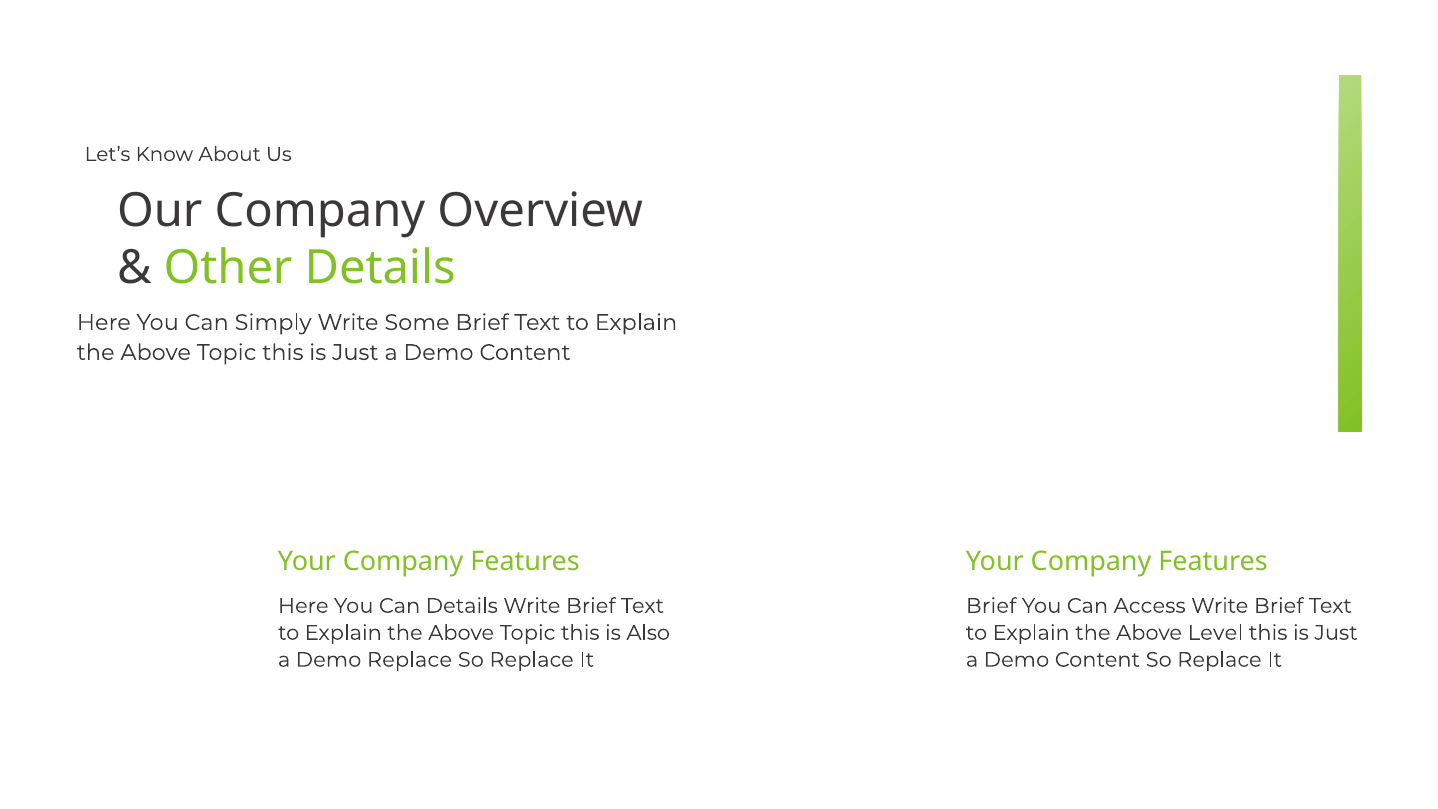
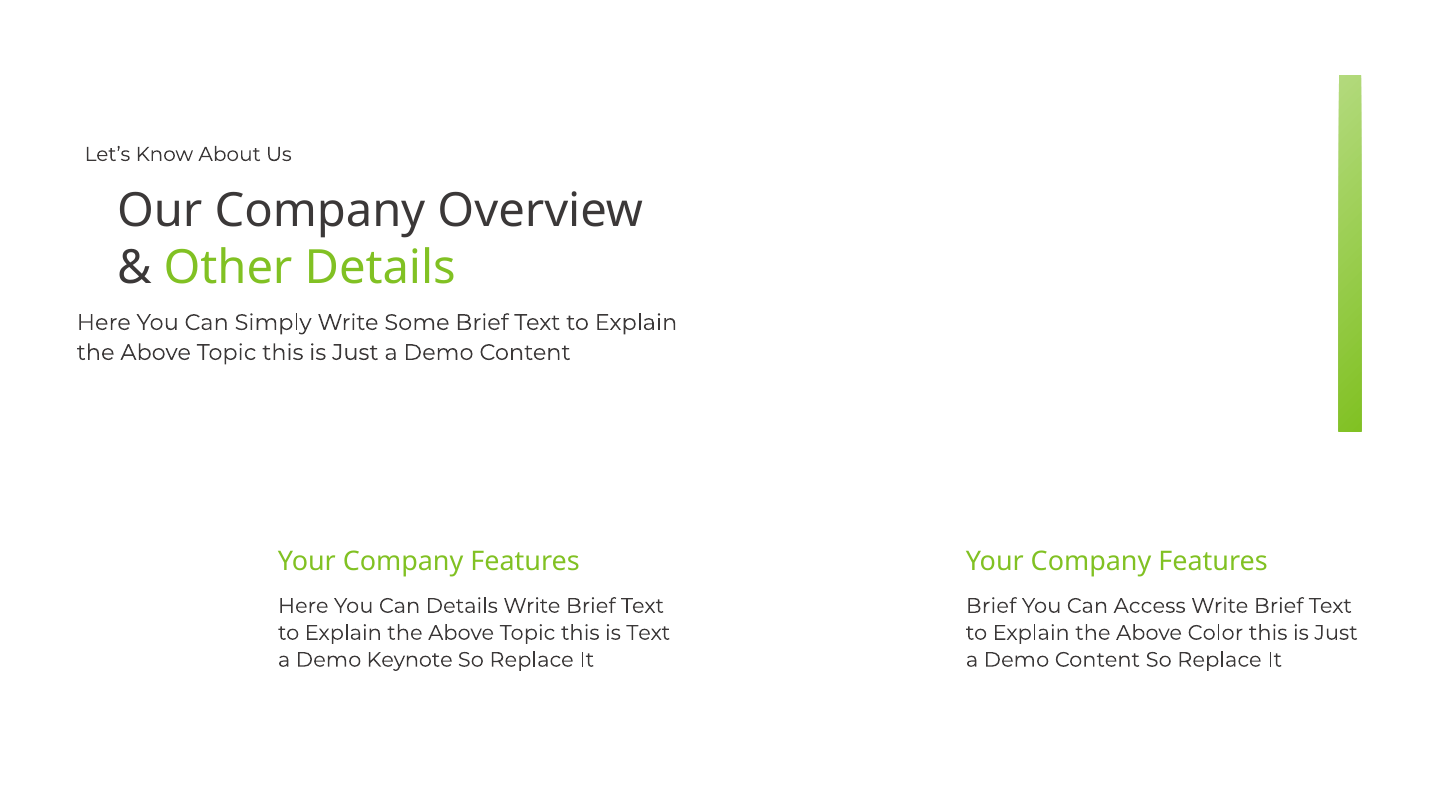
is Also: Also -> Text (648, 633)
Level: Level -> Color (1215, 633)
Demo Replace: Replace -> Keynote (410, 660)
